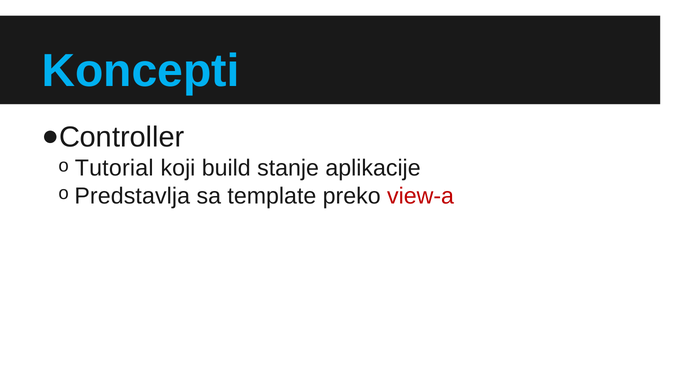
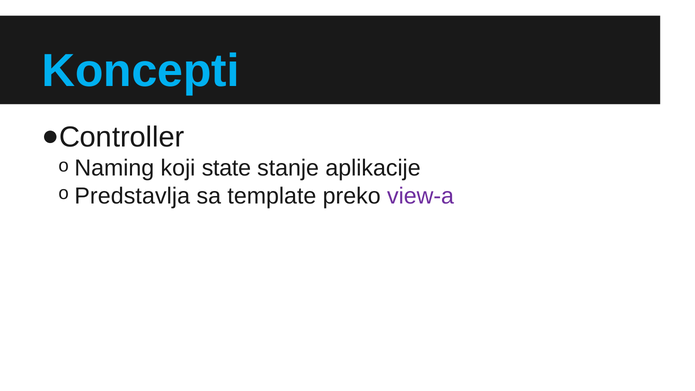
Tutorial: Tutorial -> Naming (114, 168)
build: build -> state (226, 168)
view-a colour: red -> purple (421, 196)
